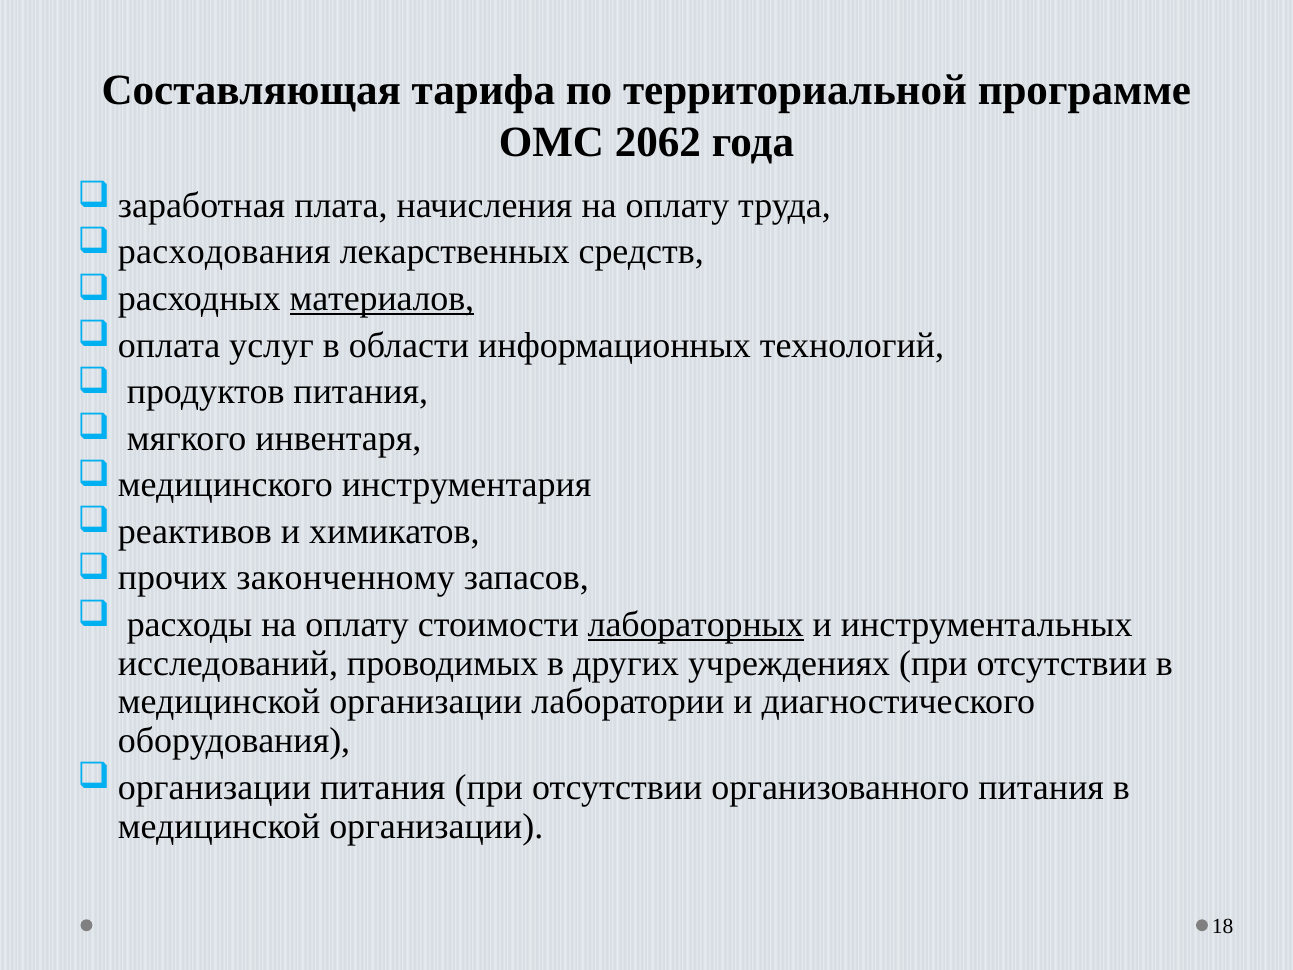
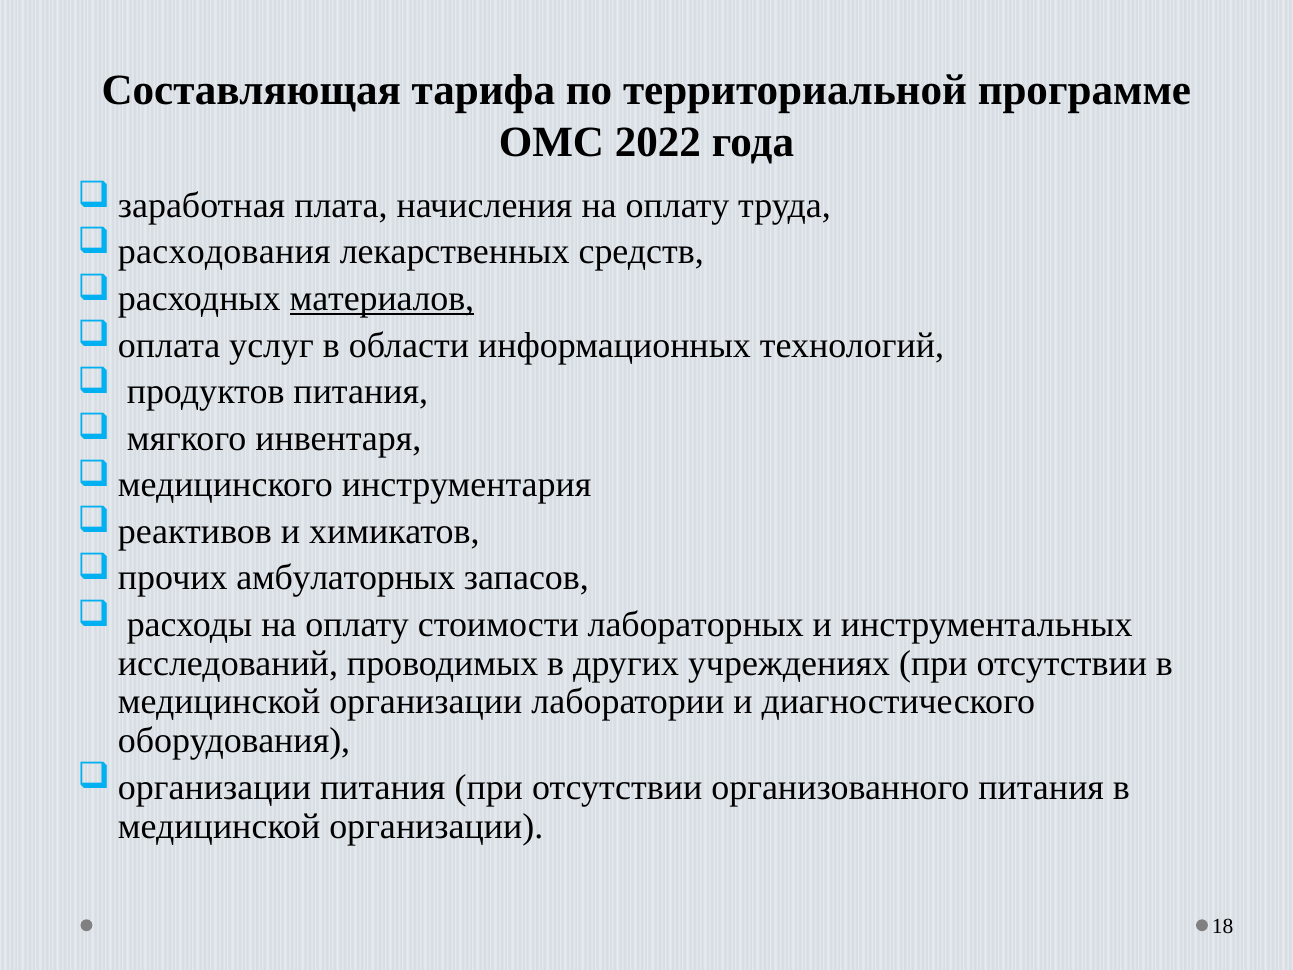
2062: 2062 -> 2022 (658, 142)
законченному: законченному -> амбулаторных (346, 578)
лабораторных underline: present -> none (696, 624)
